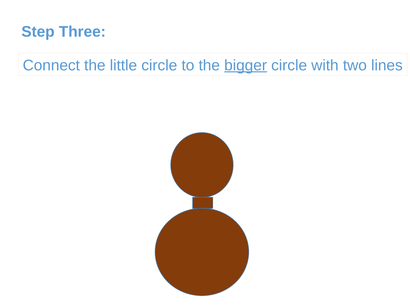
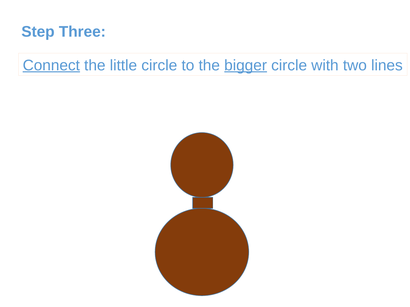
Connect underline: none -> present (51, 65)
